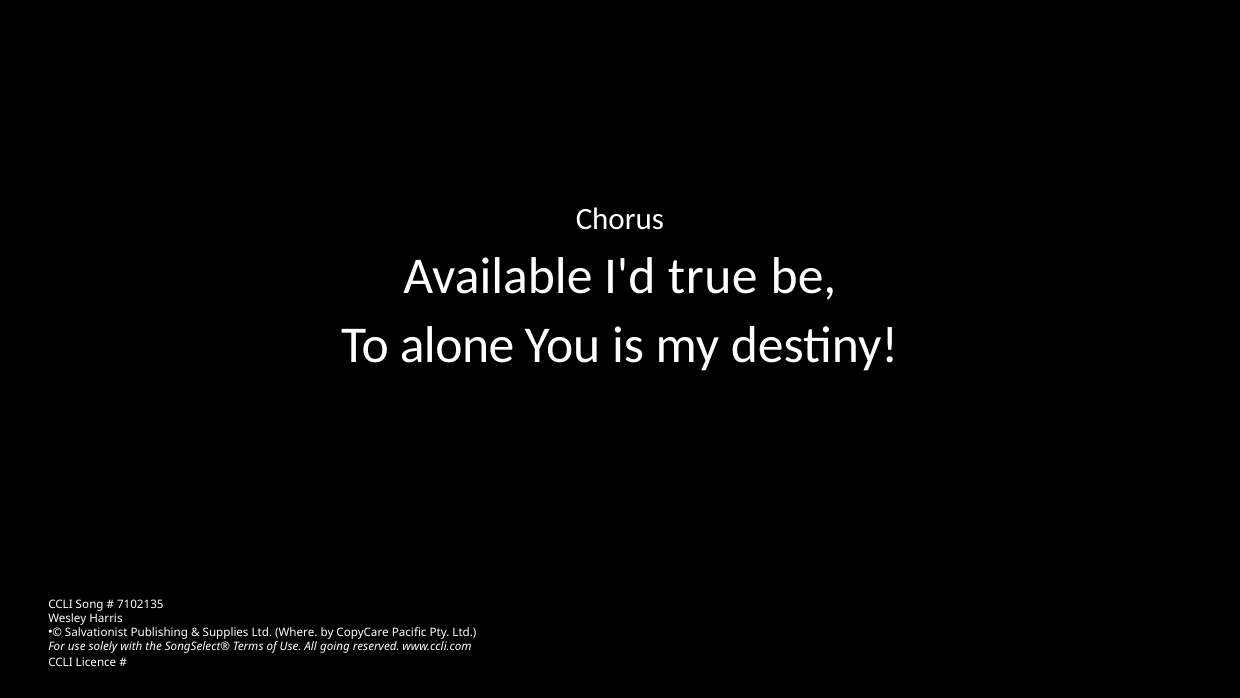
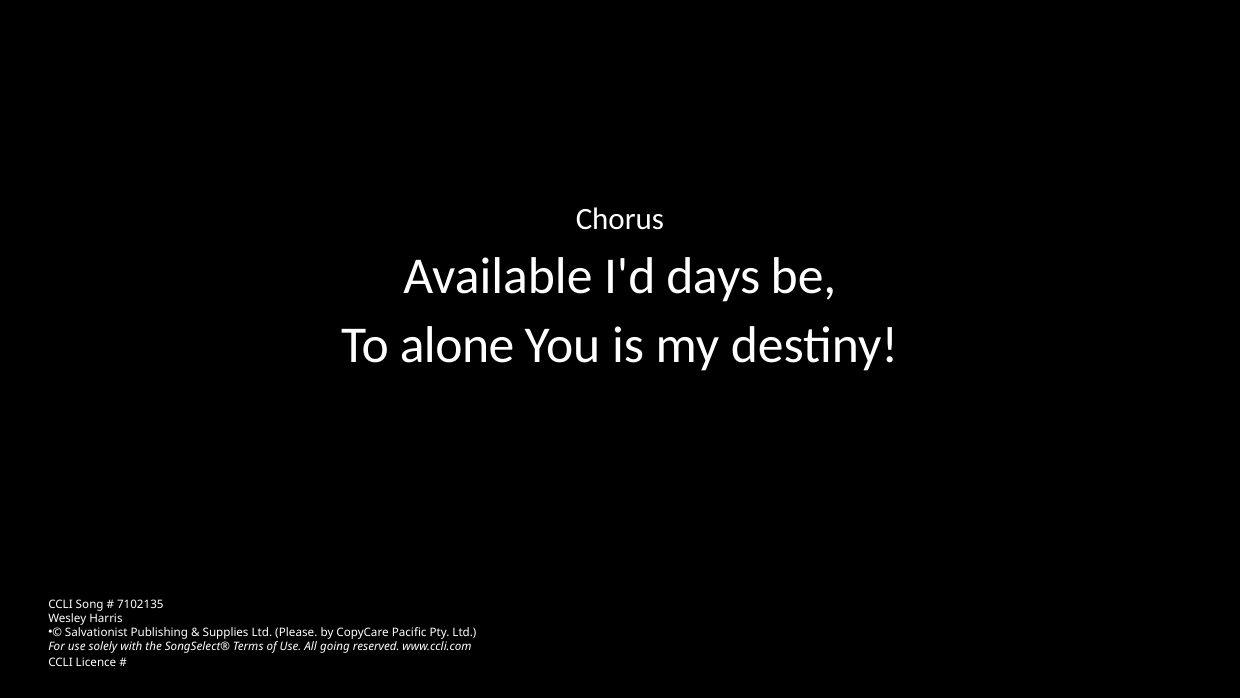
true: true -> days (713, 277)
Where: Where -> Please (296, 632)
